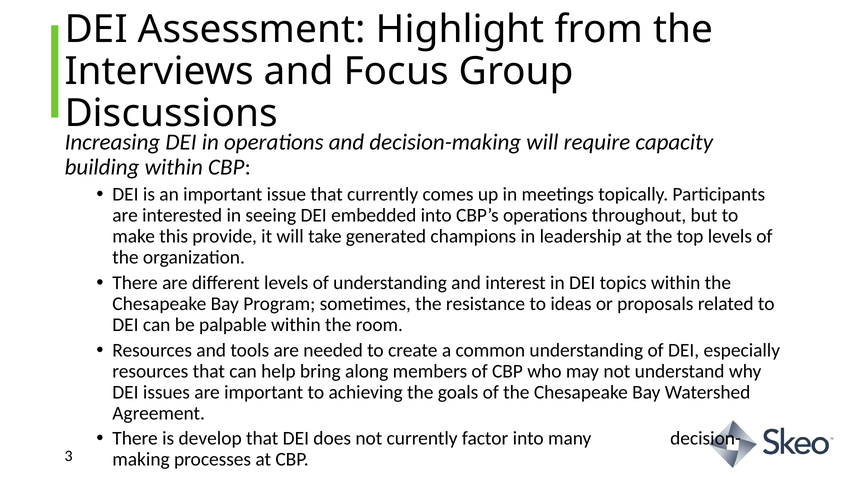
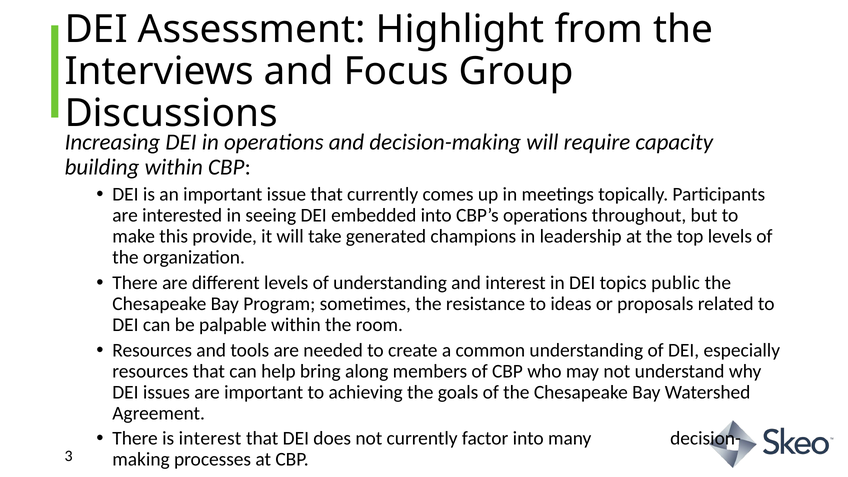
topics within: within -> public (676, 283)
is develop: develop -> interest (210, 439)
